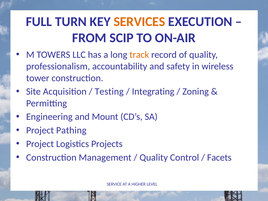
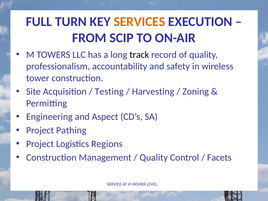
track colour: orange -> black (139, 55)
Integrating: Integrating -> Harvesting (153, 92)
Mount: Mount -> Aspect (105, 117)
Projects: Projects -> Regions (107, 144)
